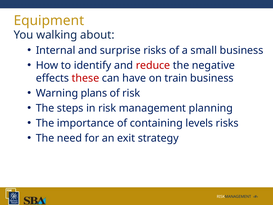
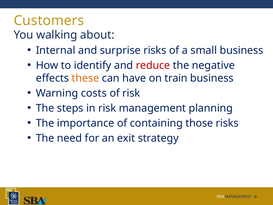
Equipment: Equipment -> Customers (49, 21)
these colour: red -> orange (85, 78)
plans: plans -> costs (94, 93)
levels: levels -> those (199, 123)
